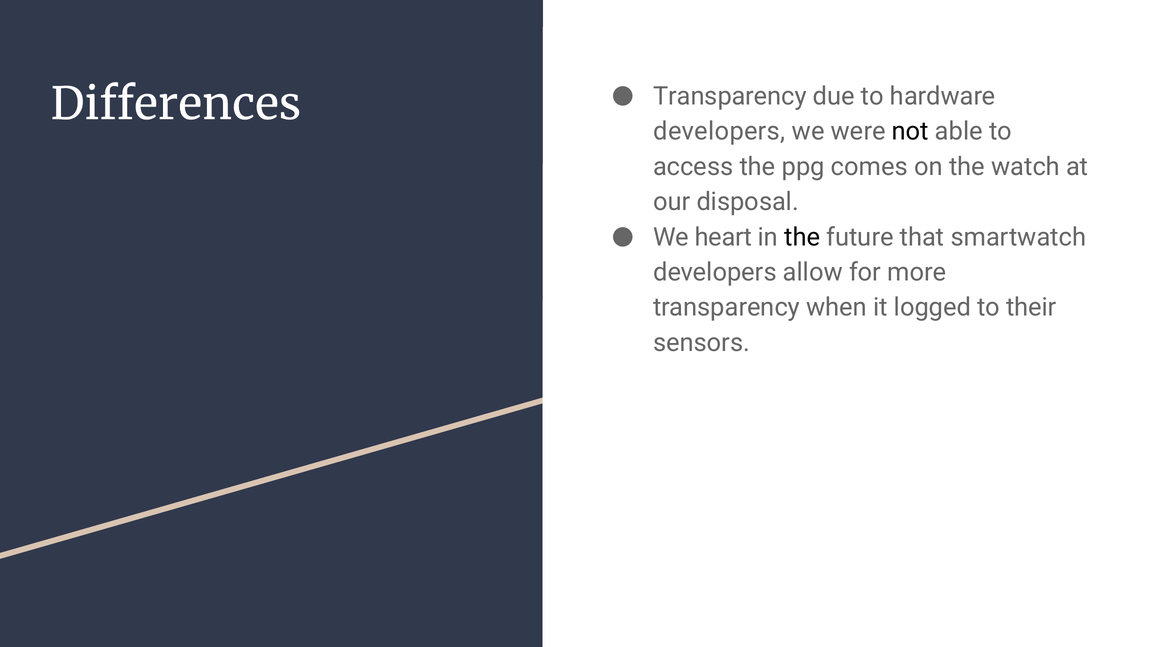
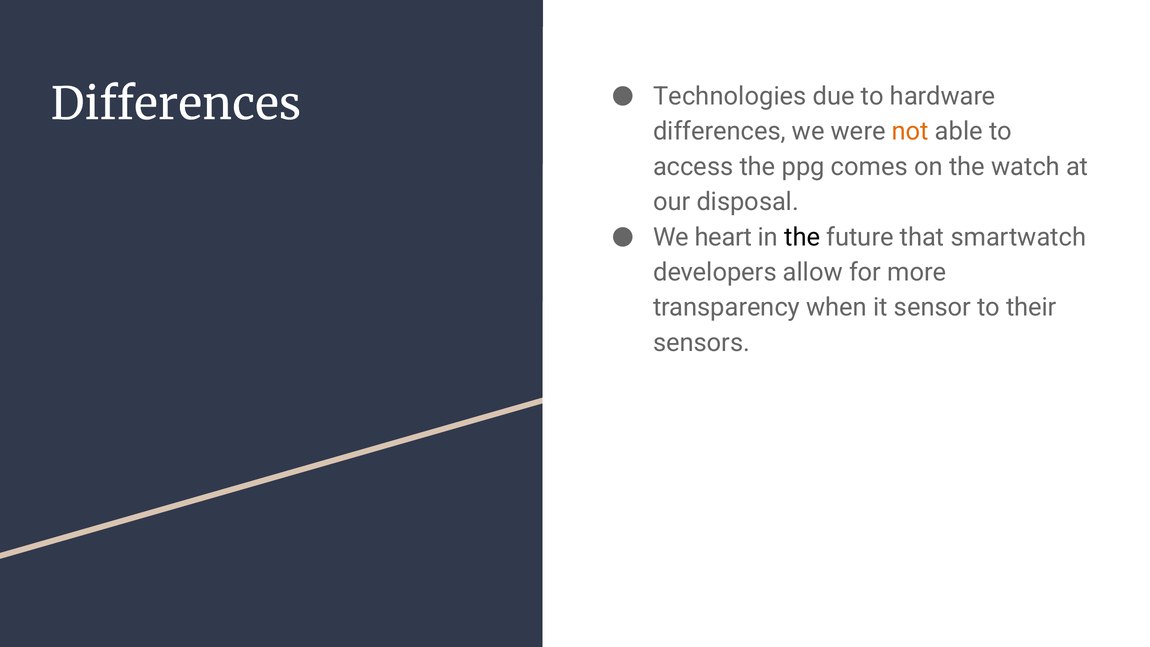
Transparency: Transparency -> Technologies (730, 96)
developers: developers -> differences (719, 131)
not colour: black -> orange (910, 131)
logged: logged -> sensor (932, 308)
